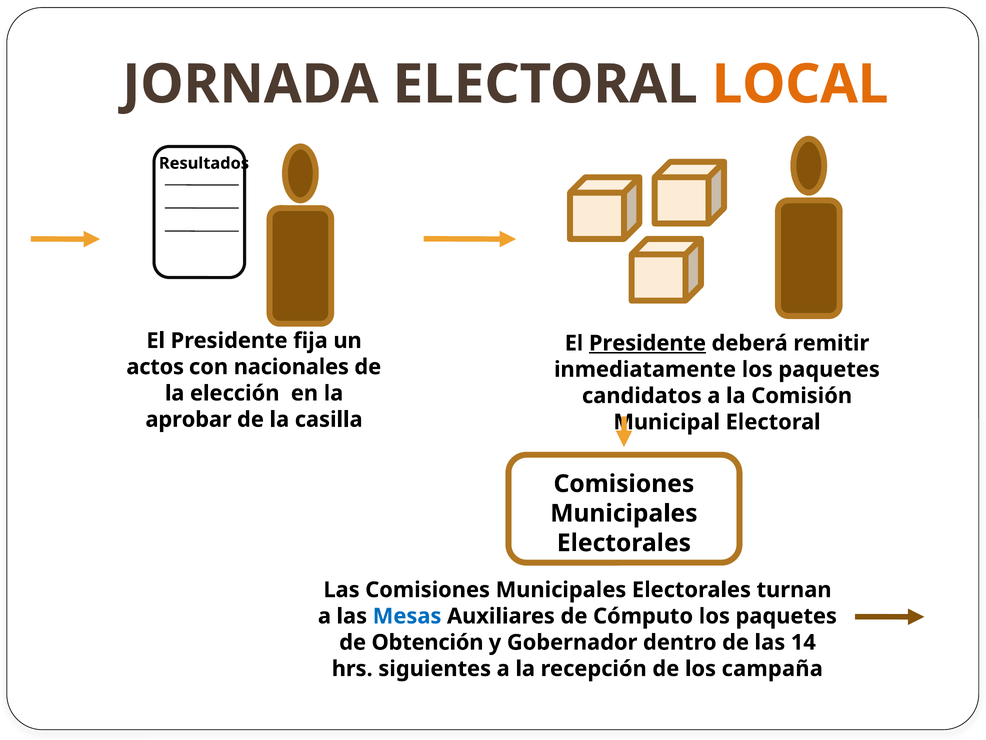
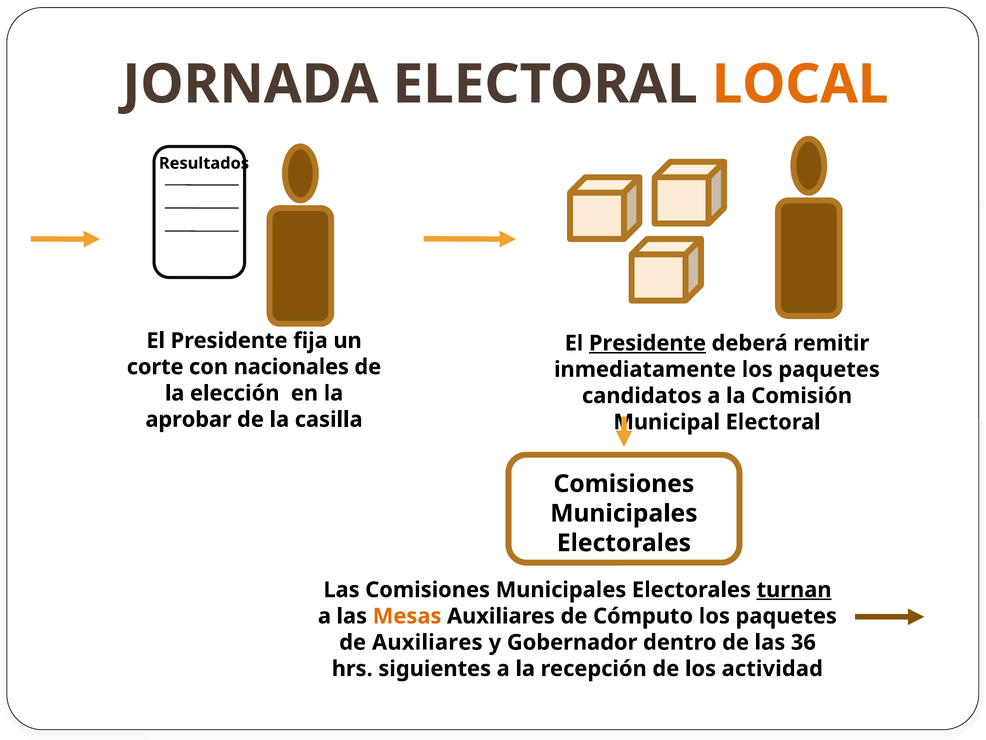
actos: actos -> corte (155, 367)
turnan underline: none -> present (794, 589)
Mesas colour: blue -> orange (407, 616)
de Obtención: Obtención -> Auxiliares (427, 642)
14: 14 -> 36 (803, 642)
campaña: campaña -> actividad (772, 668)
